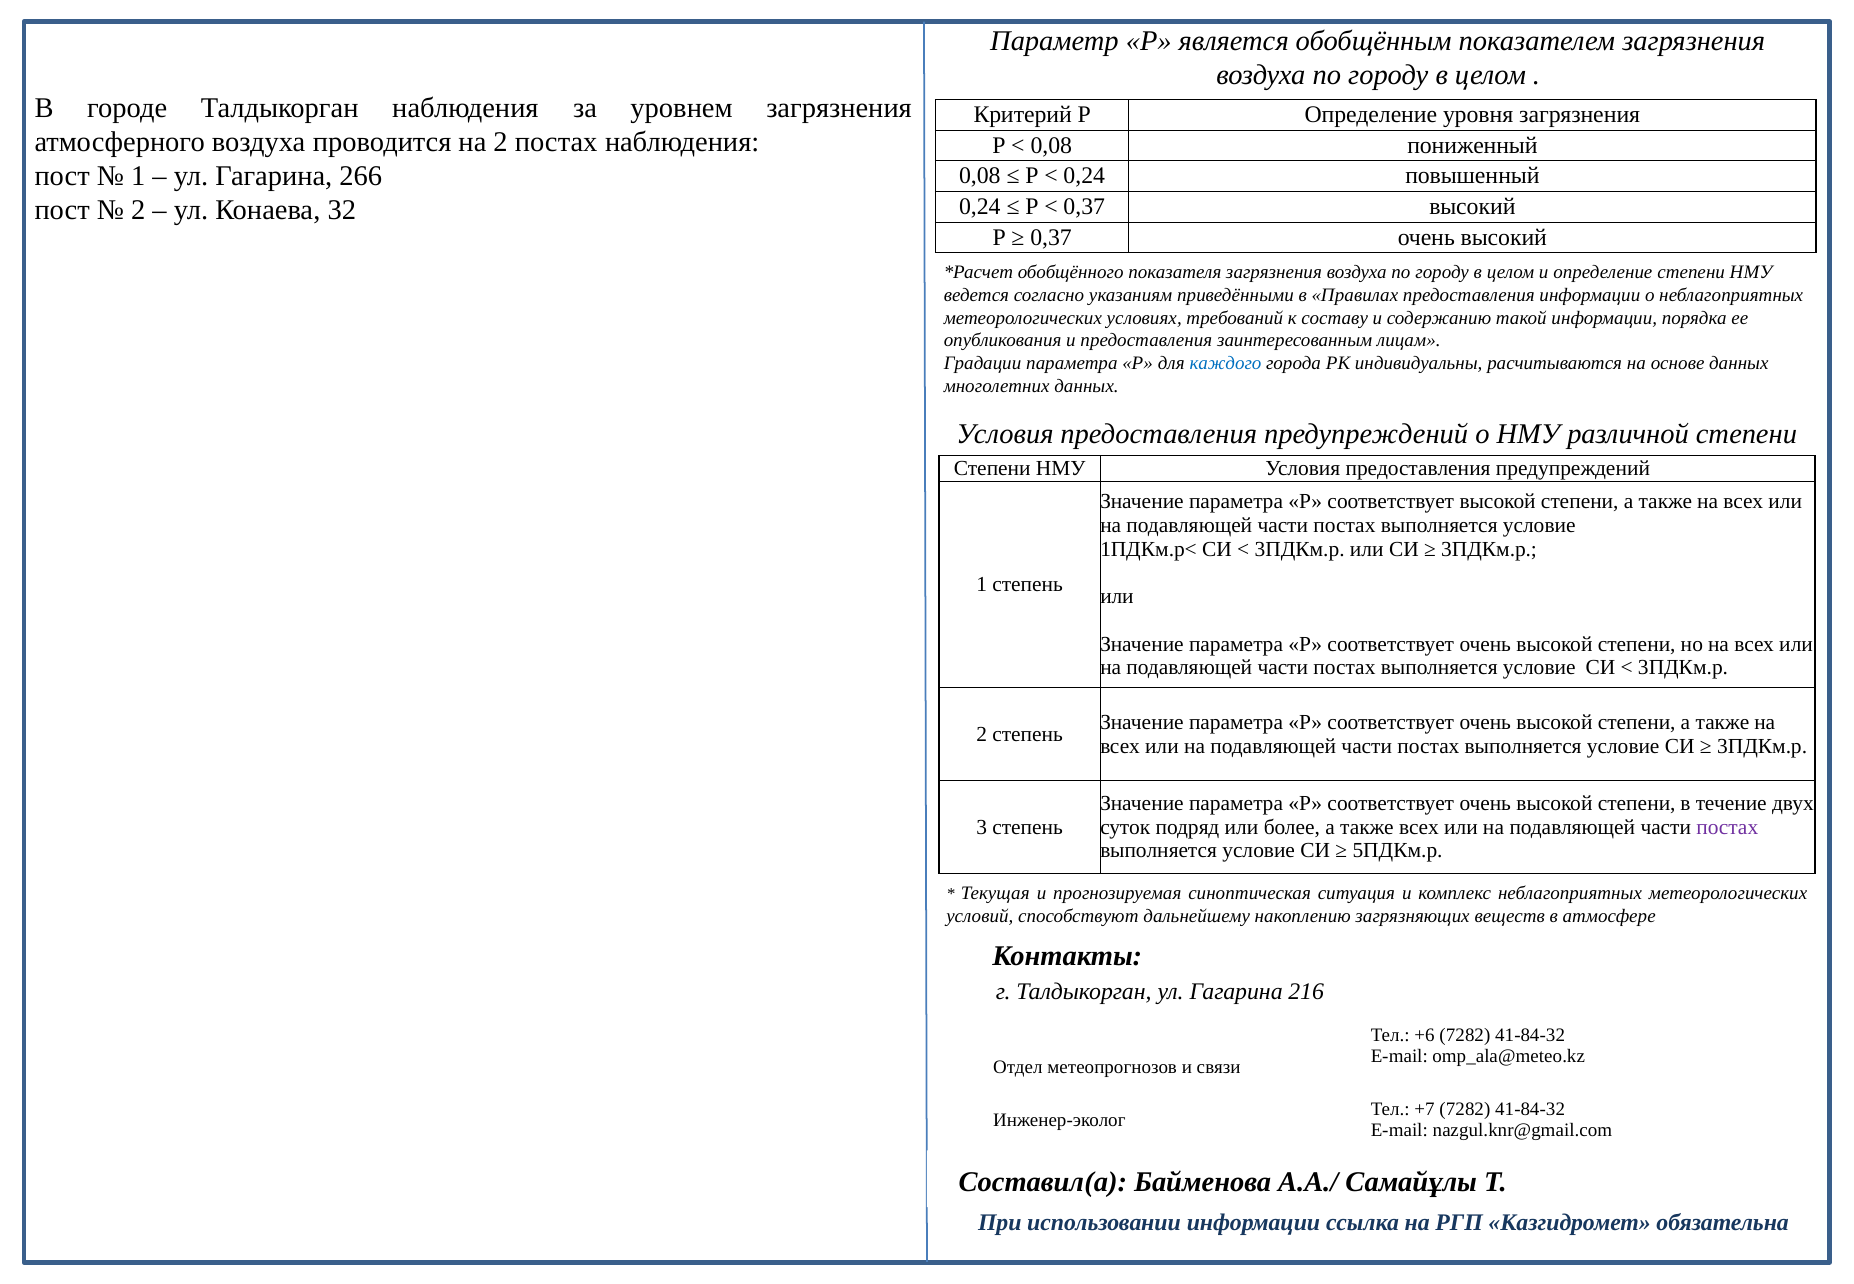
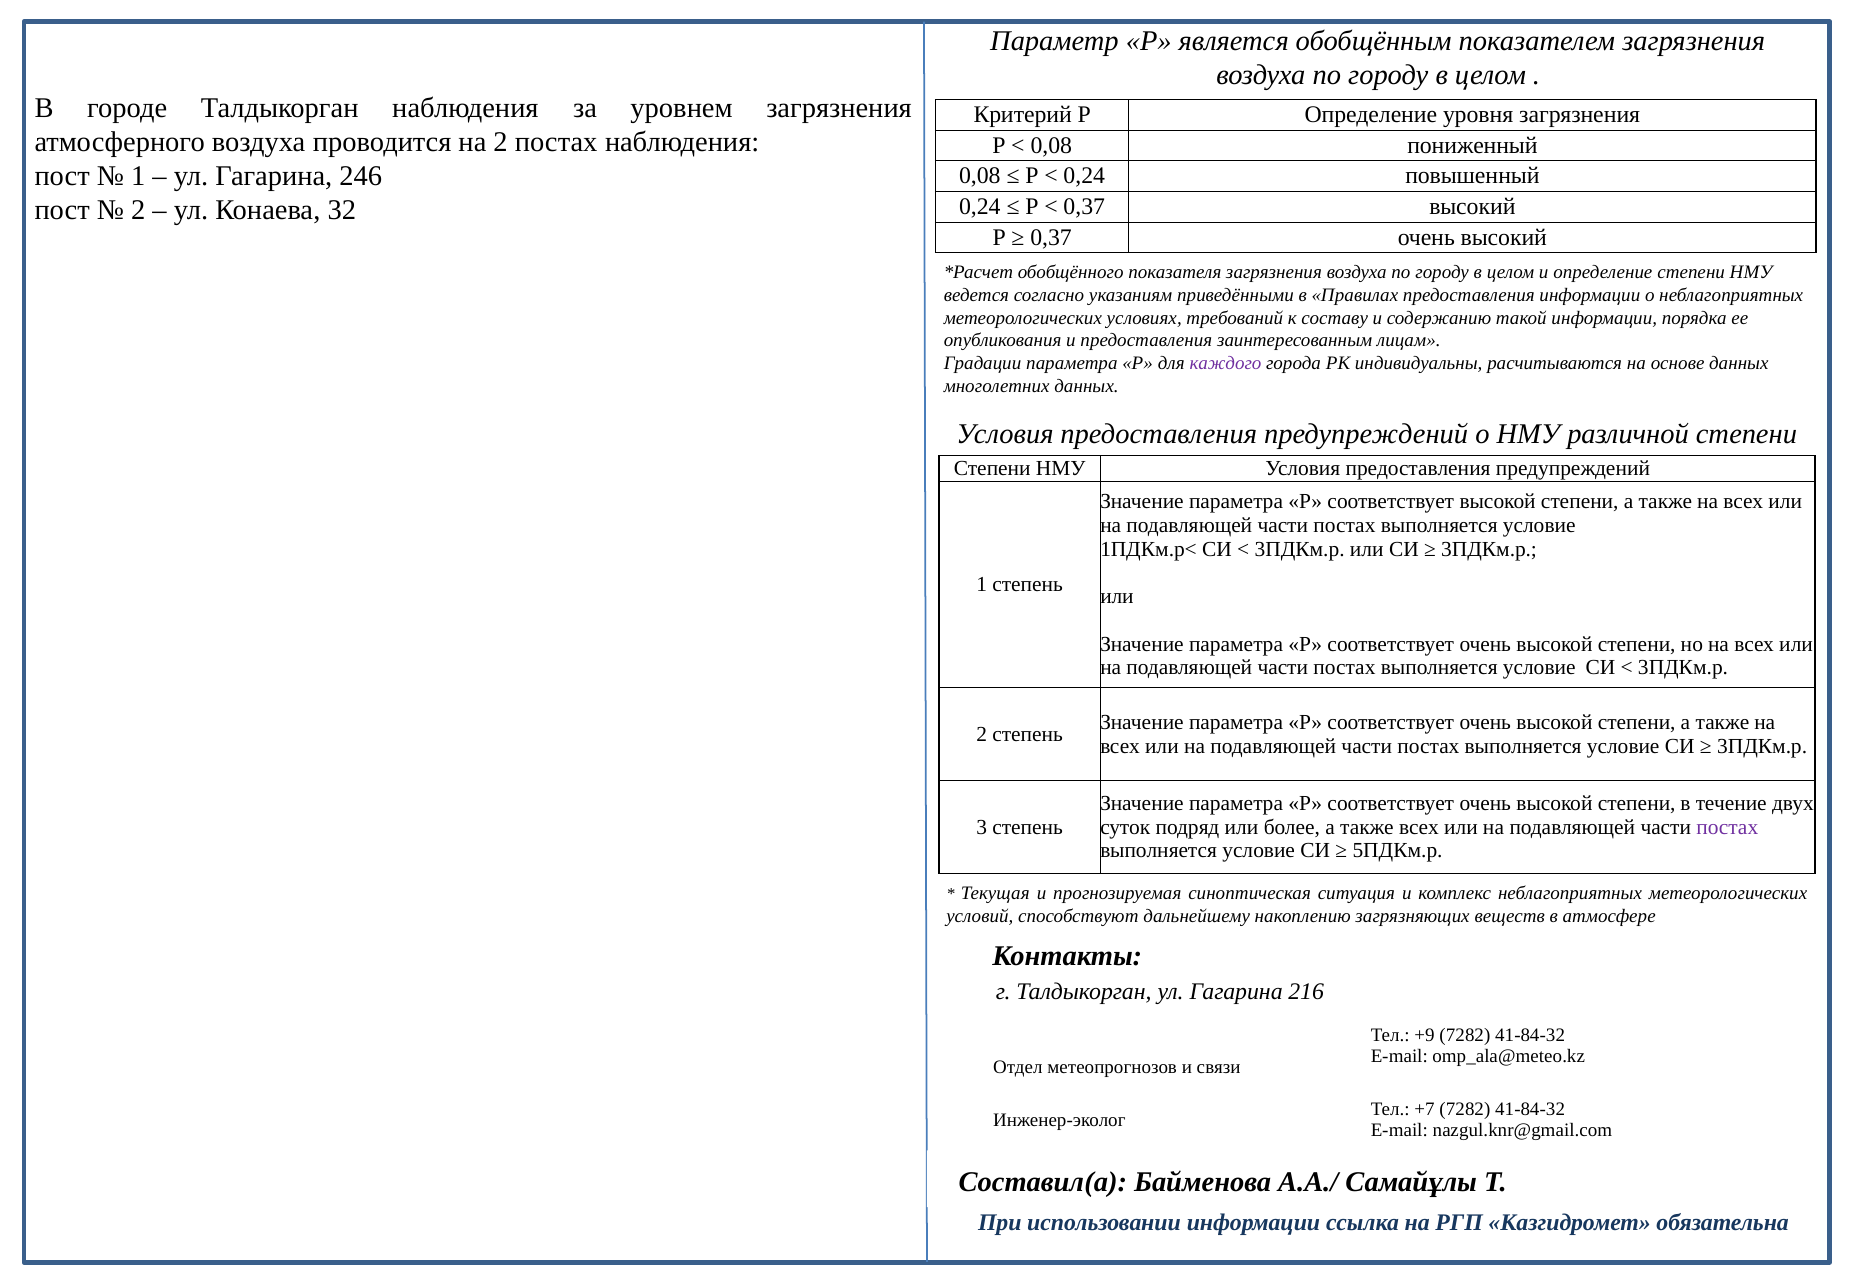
266: 266 -> 246 (361, 176)
каждого colour: blue -> purple (1225, 363)
+6: +6 -> +9 (1425, 1035)
